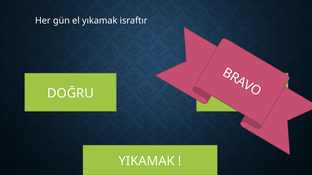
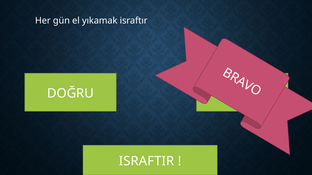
YIKAMAK: YIKAMAK -> ISRAFTIR (147, 162)
